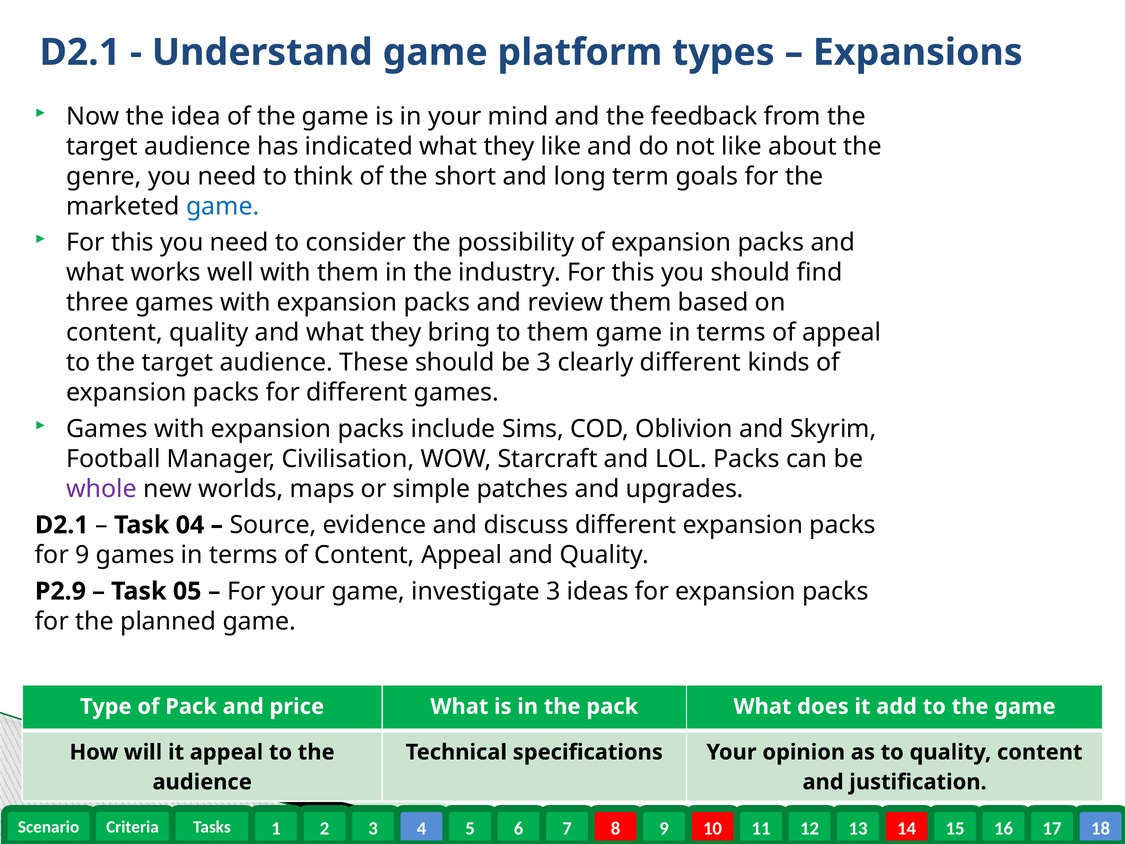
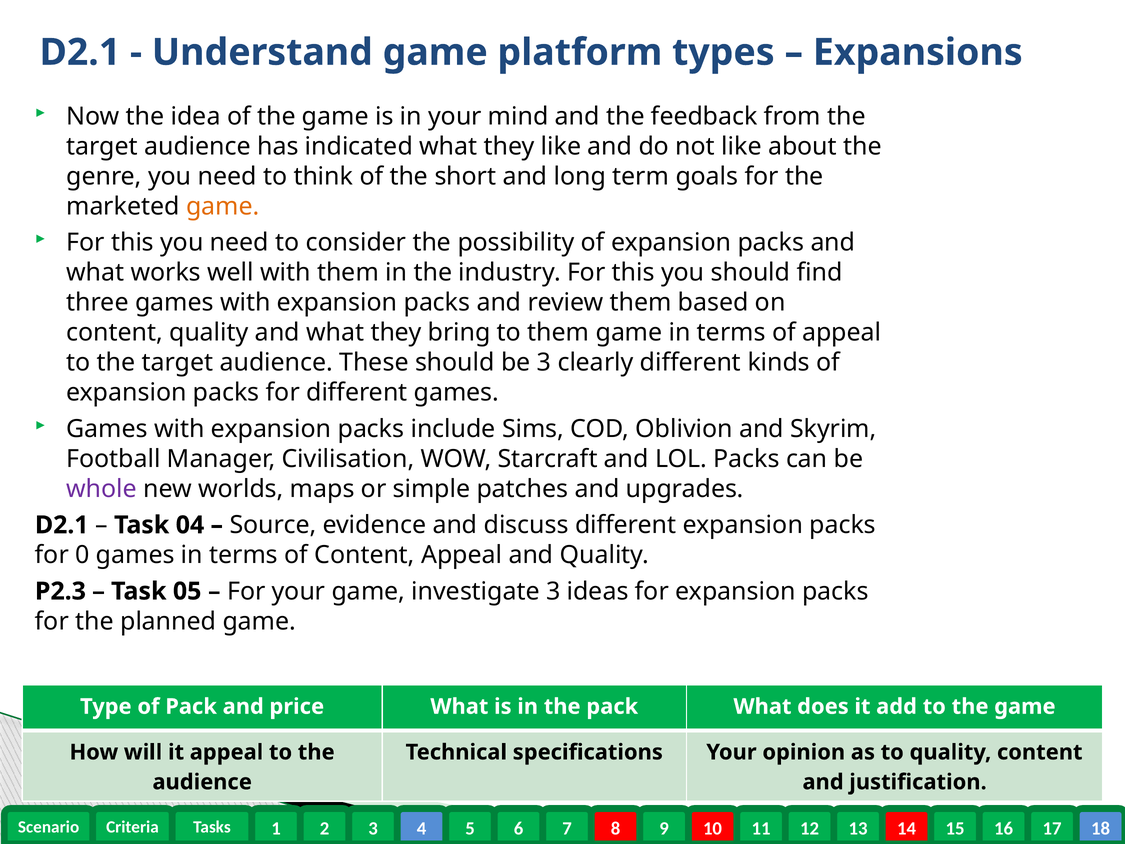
game colour: blue -> orange (223, 206)
for 9: 9 -> 0 (82, 555)
P2.9: P2.9 -> P2.3 (60, 591)
